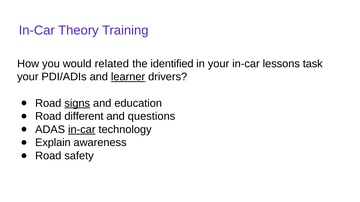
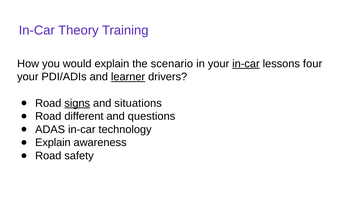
would related: related -> explain (112, 64)
identified: identified -> scenario (172, 64)
in-car underline: none -> present (246, 64)
task: task -> four (313, 64)
education: education -> situations (138, 103)
in-car underline: present -> none (82, 130)
